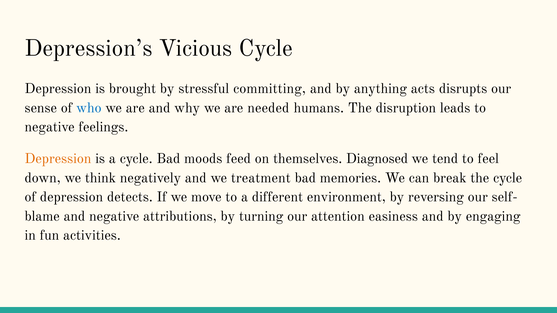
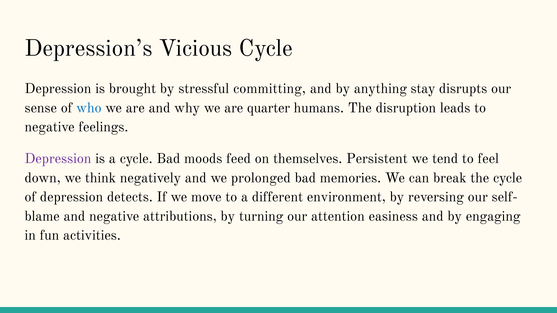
acts: acts -> stay (423, 89)
needed: needed -> quarter (269, 108)
Depression colour: orange -> purple (58, 159)
Diagnosed: Diagnosed -> Persistent (377, 159)
treatment: treatment -> prolonged (261, 178)
